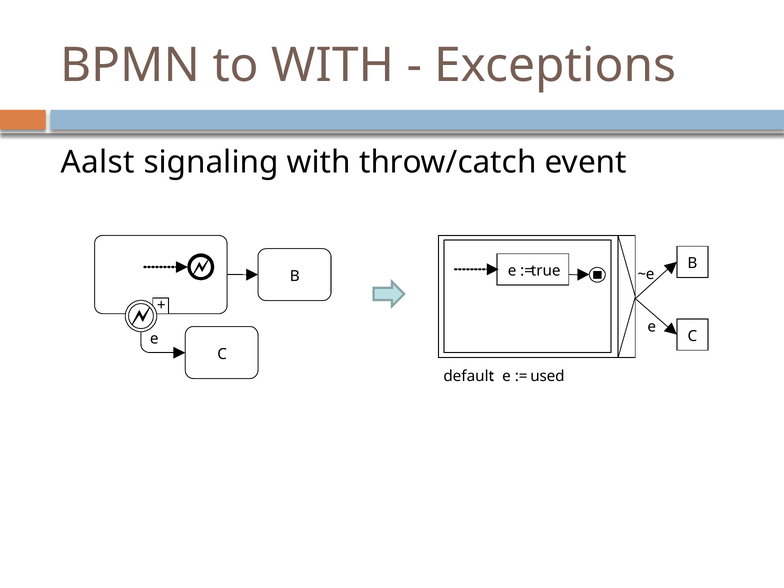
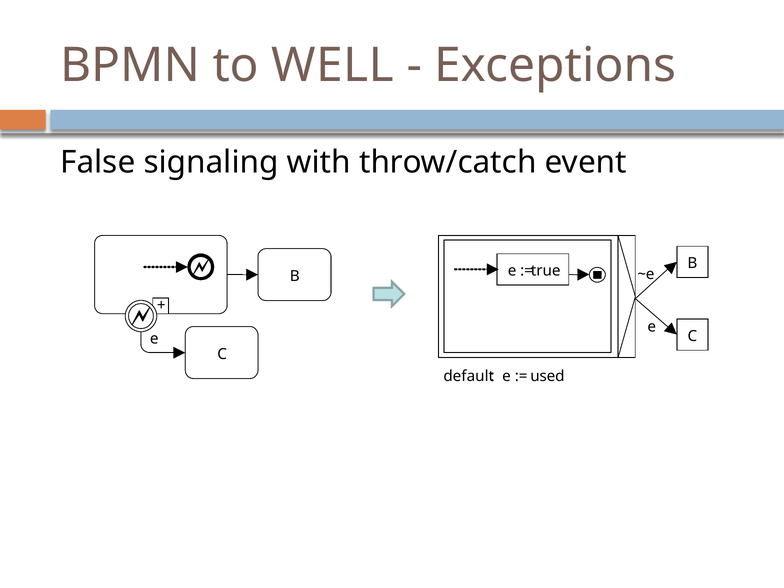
to WITH: WITH -> WELL (333, 65)
Aalst: Aalst -> False (98, 162)
